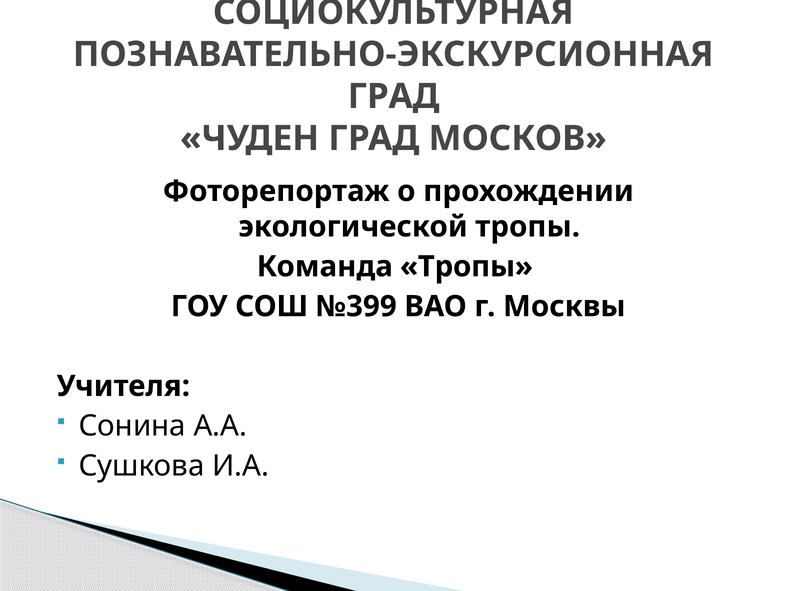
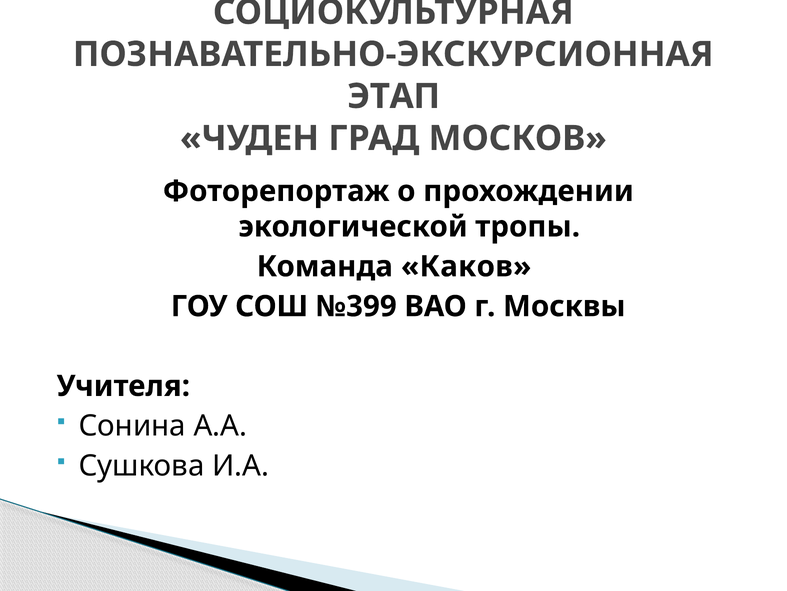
ГРАД: ГРАД -> ЭТАП (394, 96)
Команда Тропы: Тропы -> Каков (466, 266)
